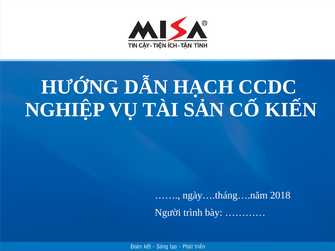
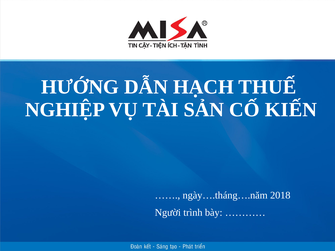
CCDC: CCDC -> THUẾ (267, 87)
